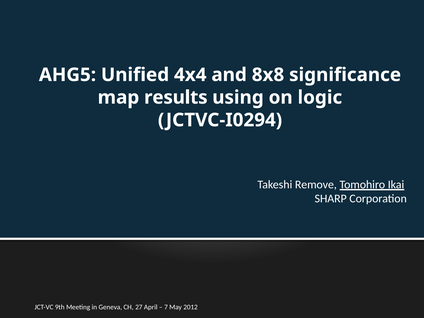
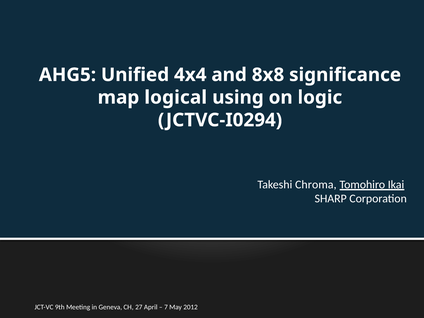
results: results -> logical (176, 97)
Remove: Remove -> Chroma (316, 185)
